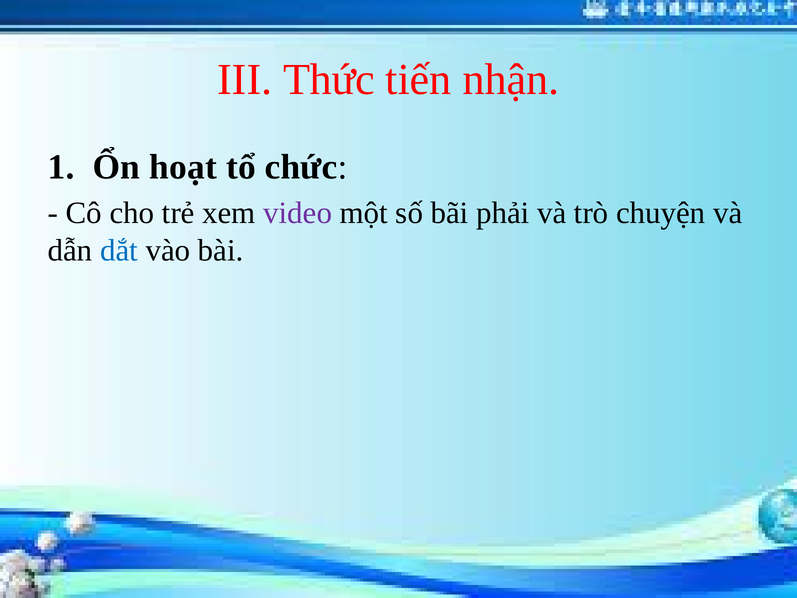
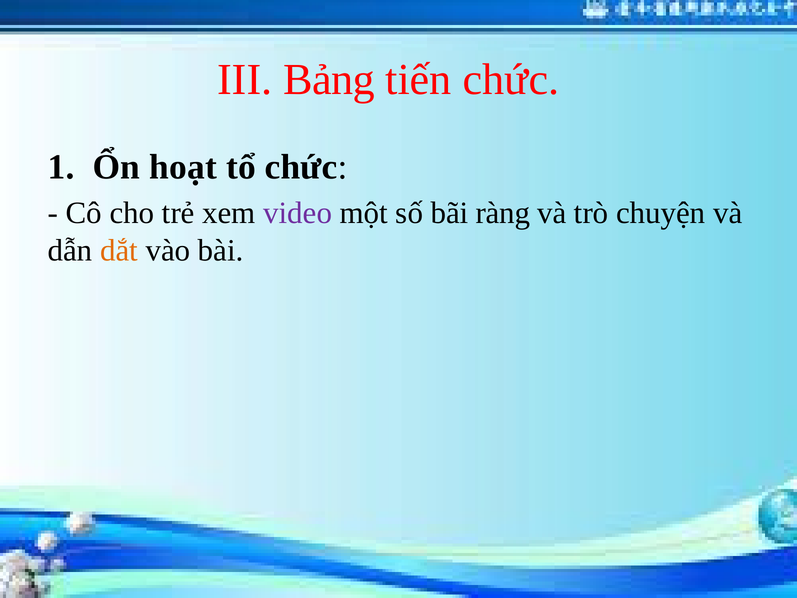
Thức: Thức -> Bảng (329, 79)
tiến nhận: nhận -> chức (511, 79)
phải: phải -> ràng (503, 213)
dắt colour: blue -> orange (119, 250)
